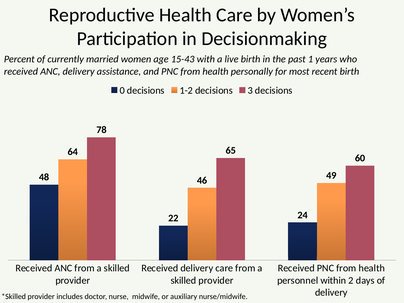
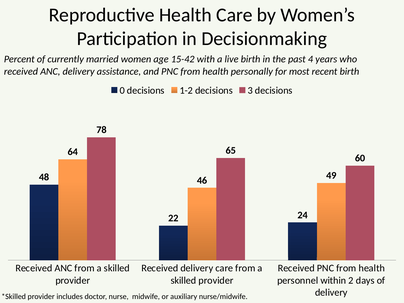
15-43: 15-43 -> 15-42 (183, 59)
1: 1 -> 4 (310, 59)
